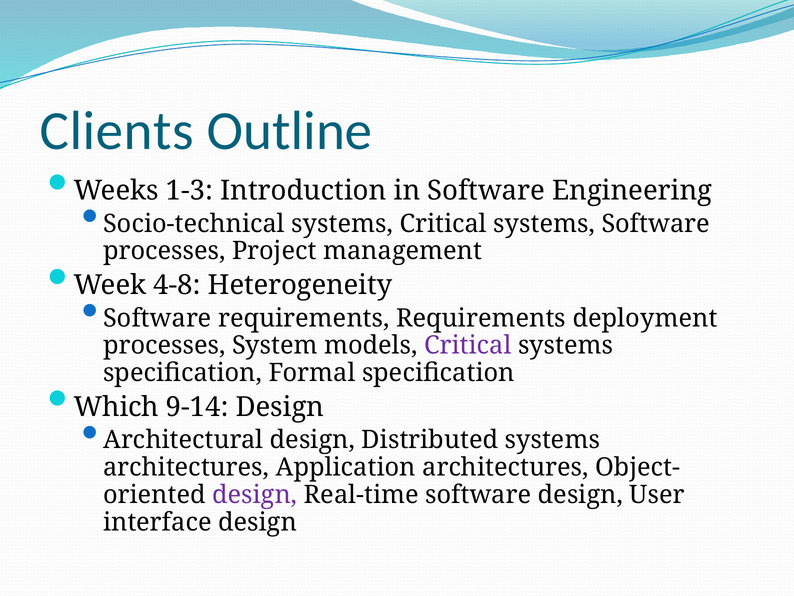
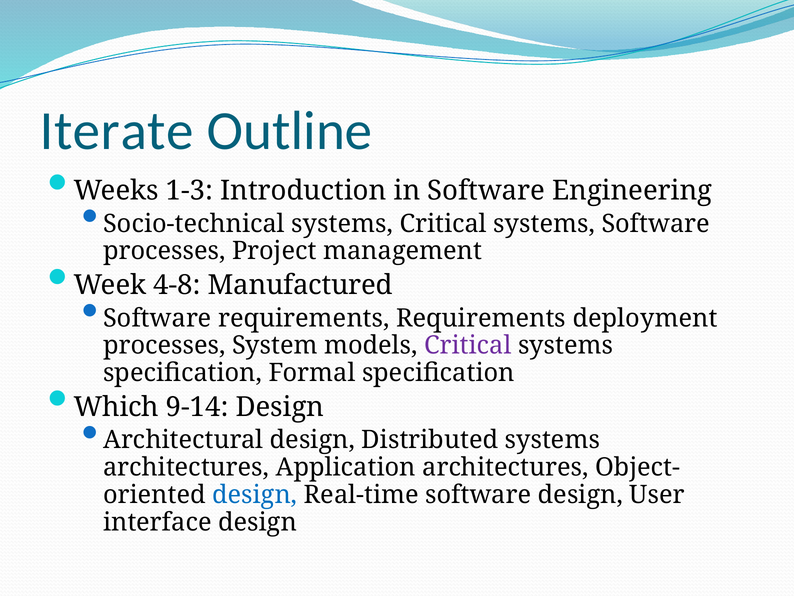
Clients: Clients -> Iterate (117, 131)
Heterogeneity: Heterogeneity -> Manufactured (300, 285)
design colour: purple -> blue (255, 494)
